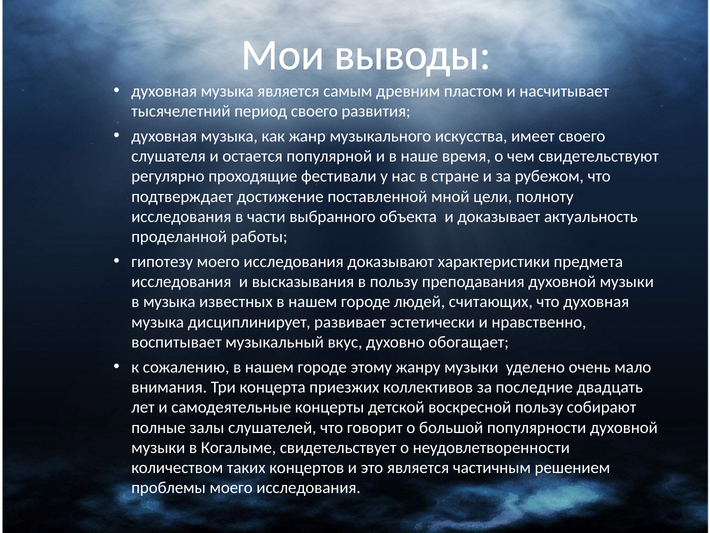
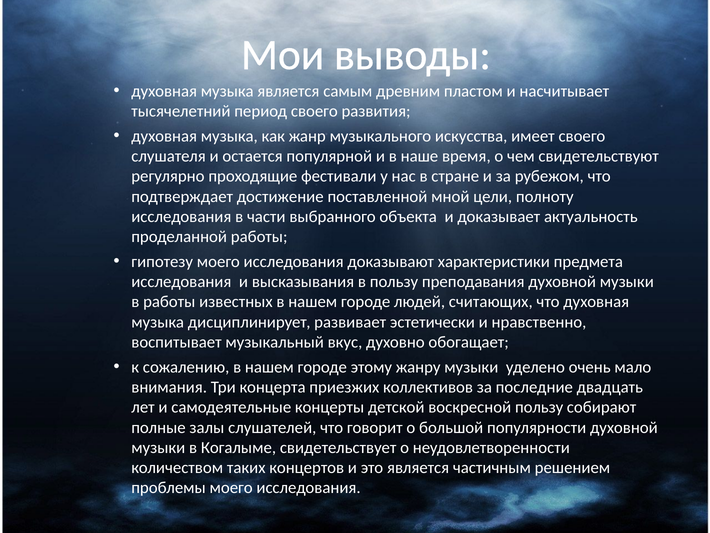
в музыка: музыка -> работы (169, 302)
